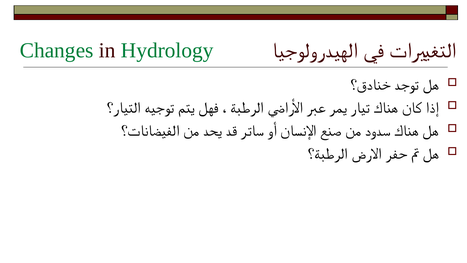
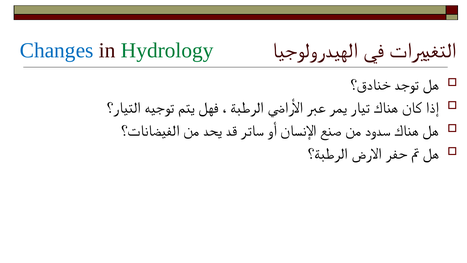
Changes colour: green -> blue (57, 50)
